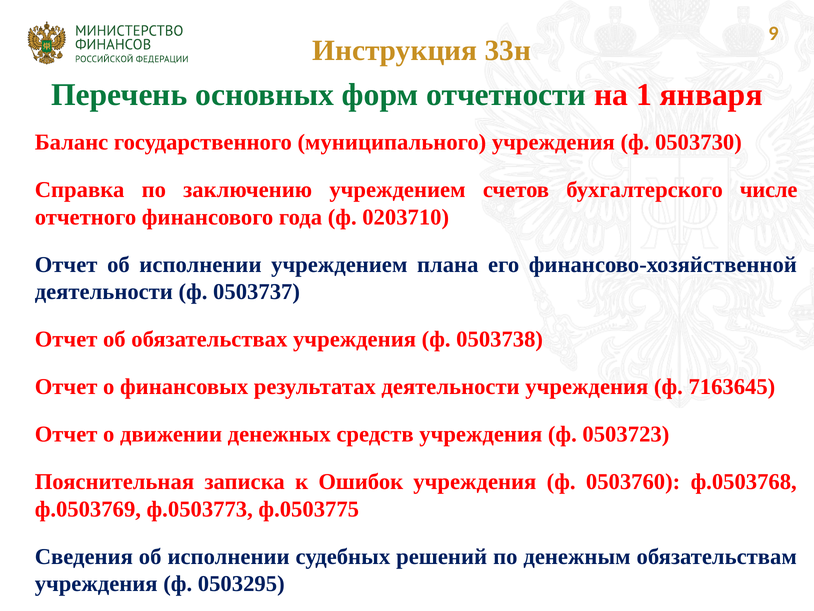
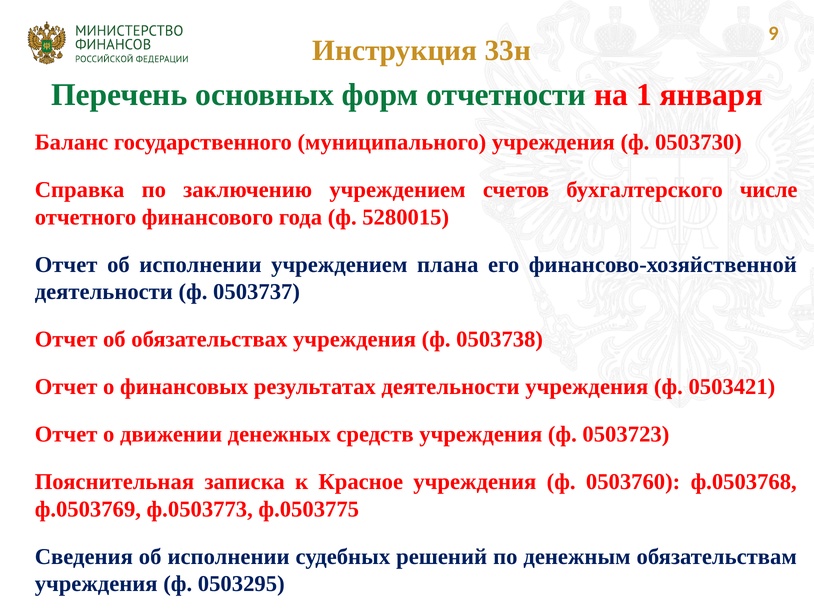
0203710: 0203710 -> 5280015 (406, 217)
7163645: 7163645 -> 0503421 (732, 387)
Ошибок: Ошибок -> Красное (361, 482)
